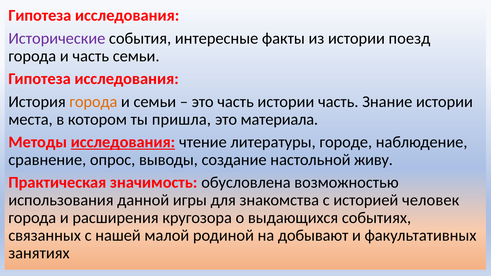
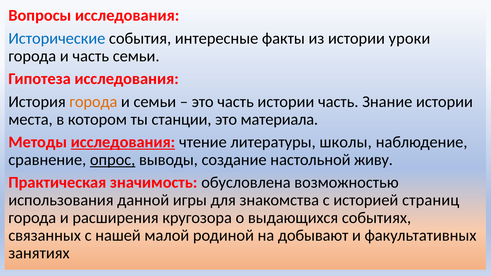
Гипотеза: Гипотеза -> Вопросы (40, 16)
Исторические colour: purple -> blue (57, 38)
поезд: поезд -> уроки (409, 38)
пришла: пришла -> станции (182, 119)
городе: городе -> школы (346, 142)
опрос underline: none -> present (113, 160)
человек: человек -> страниц (431, 200)
